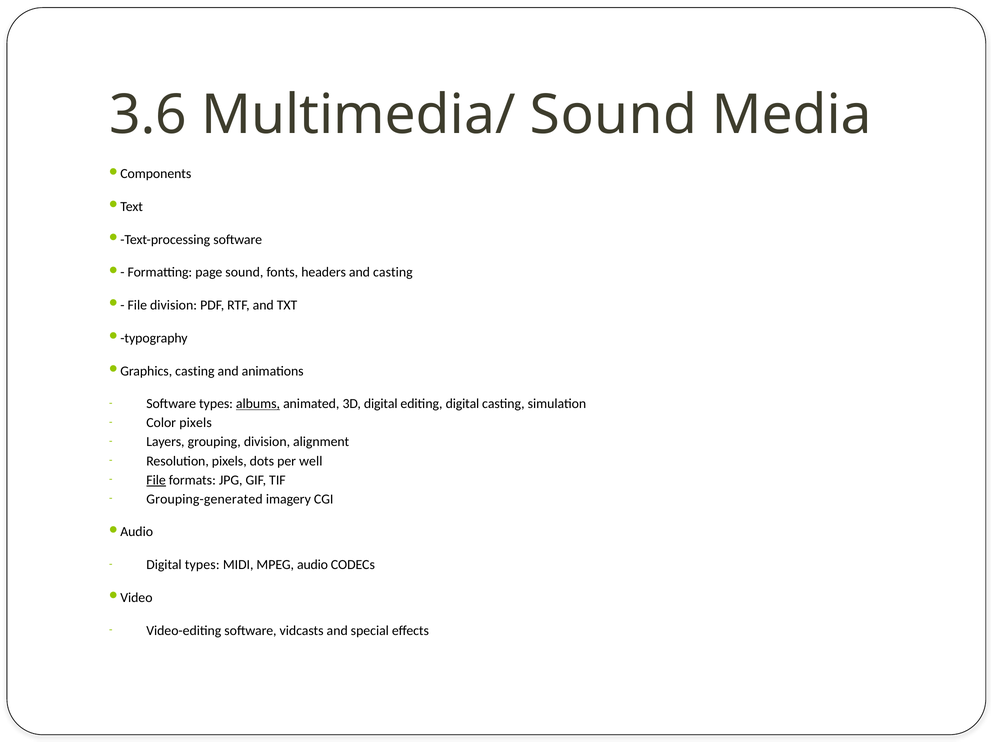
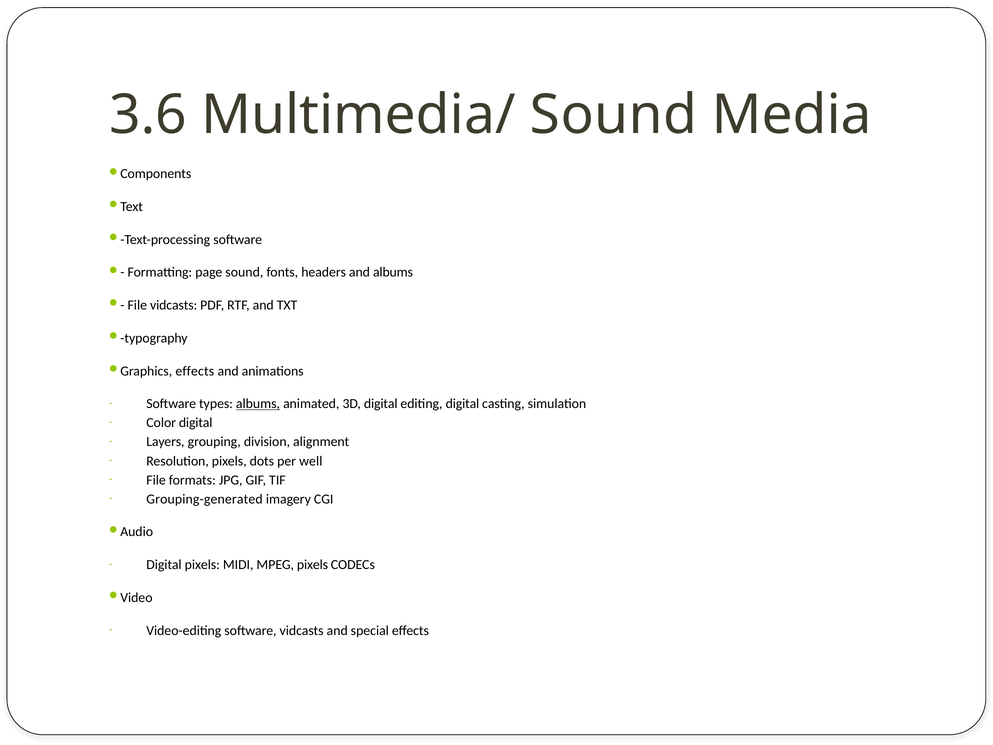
and casting: casting -> albums (393, 272)
File division: division -> vidcasts (174, 305)
casting: casting -> effects (195, 371)
Color pixels: pixels -> digital (196, 423)
File underline: present -> none (156, 480)
Digital types: types -> pixels (202, 565)
MPEG audio: audio -> pixels (313, 565)
